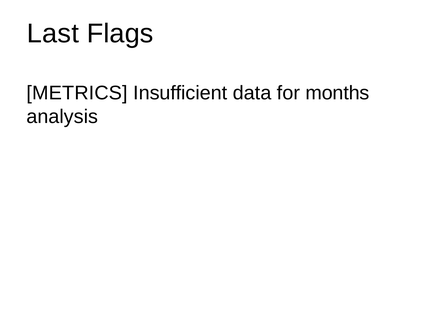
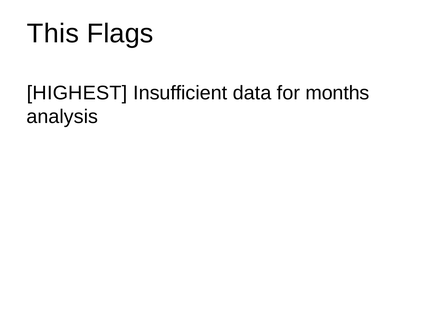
Last: Last -> This (53, 34)
METRICS: METRICS -> HIGHEST (77, 93)
